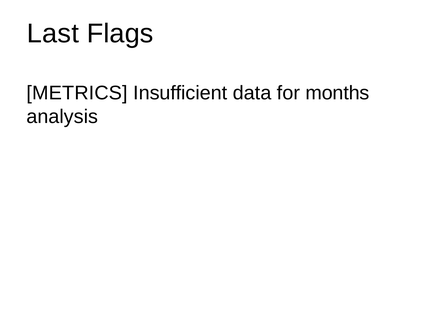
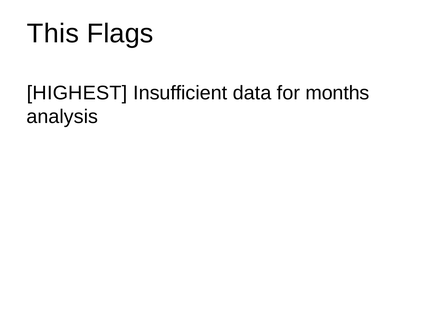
Last: Last -> This (53, 34)
METRICS: METRICS -> HIGHEST (77, 93)
